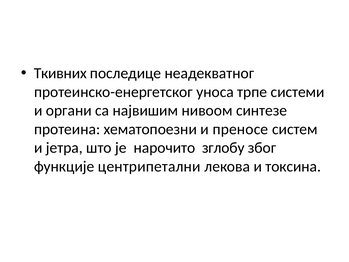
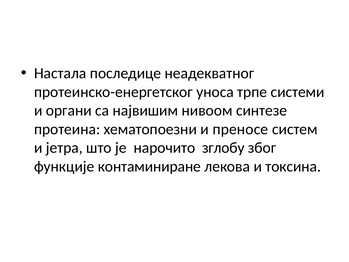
Ткивних: Ткивних -> Настала (60, 73)
центрипетални: центрипетални -> контаминиране (149, 166)
